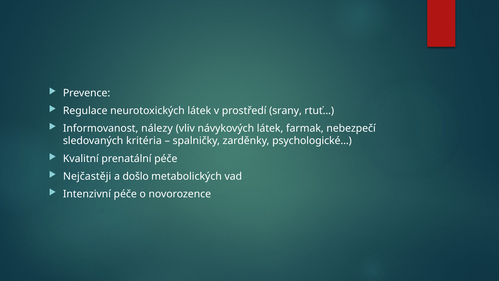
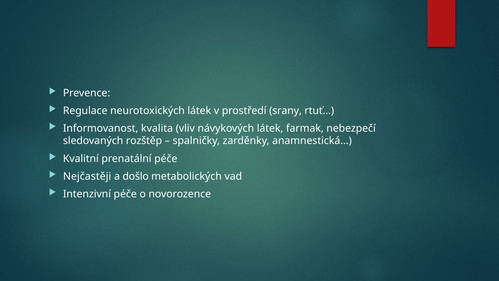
nálezy: nálezy -> kvalita (157, 128)
kritéria: kritéria -> rozštěp (144, 141)
psychologické…: psychologické… -> anamnestická… (312, 141)
